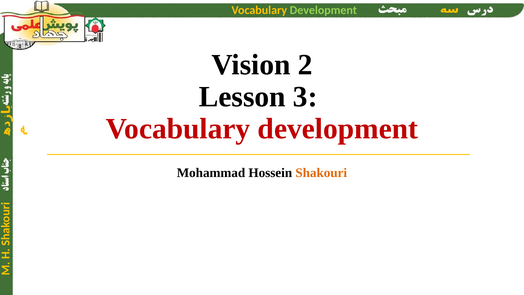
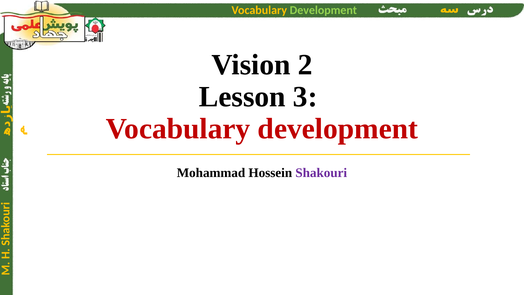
Shakouri colour: orange -> purple (321, 173)
